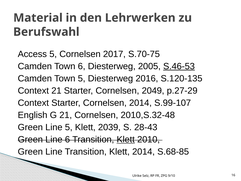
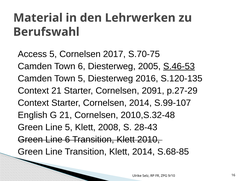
2049: 2049 -> 2091 (153, 91)
2039: 2039 -> 2008 (109, 127)
Klett underline: present -> none (126, 139)
